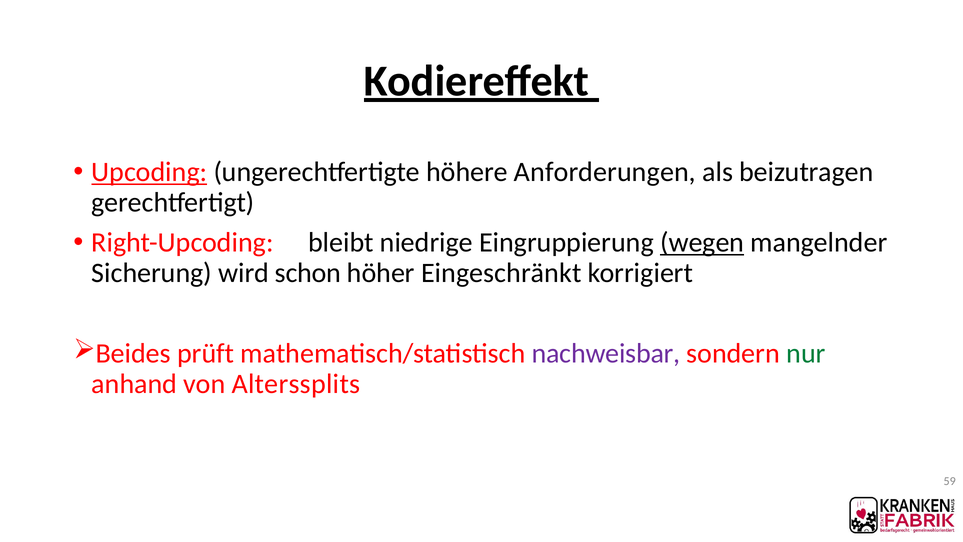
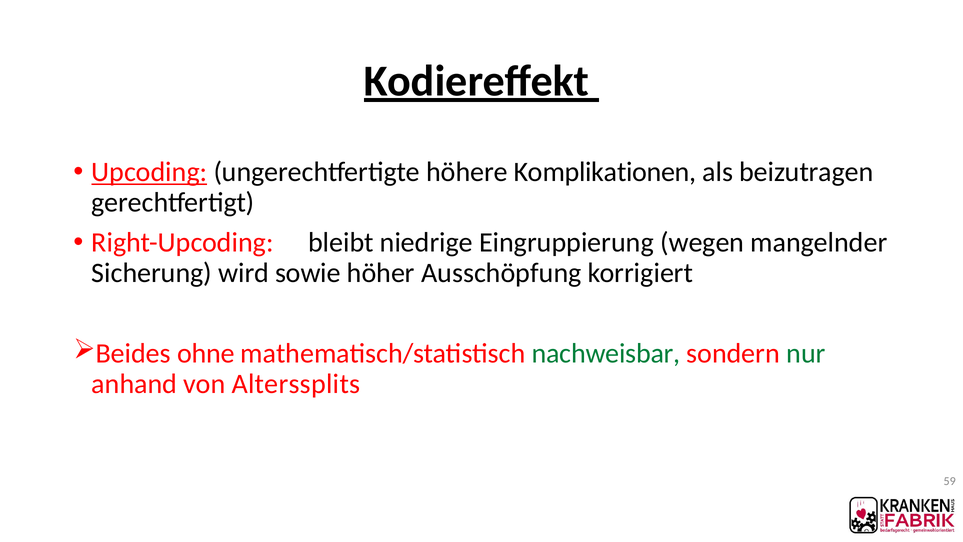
Anforderungen: Anforderungen -> Komplikationen (605, 172)
wegen underline: present -> none (702, 243)
schon: schon -> sowie (308, 273)
Eingeschränkt: Eingeschränkt -> Ausschöpfung (501, 273)
prüft: prüft -> ohne (206, 353)
nachweisbar colour: purple -> green (606, 353)
